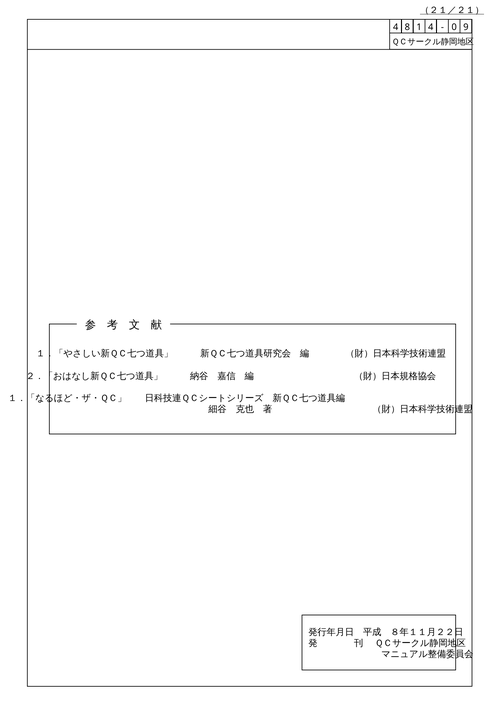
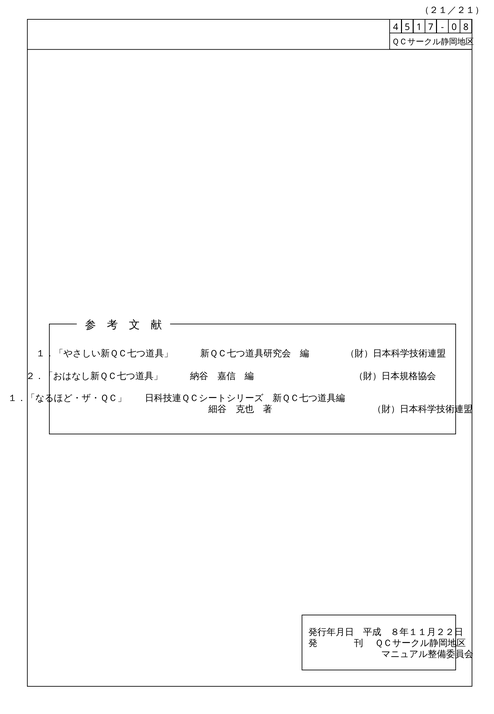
（２１／２１） underline: present -> none (452, 10)
8: 8 -> 5 (407, 27)
1 4: 4 -> 7 (431, 27)
9: 9 -> 8 (466, 27)
